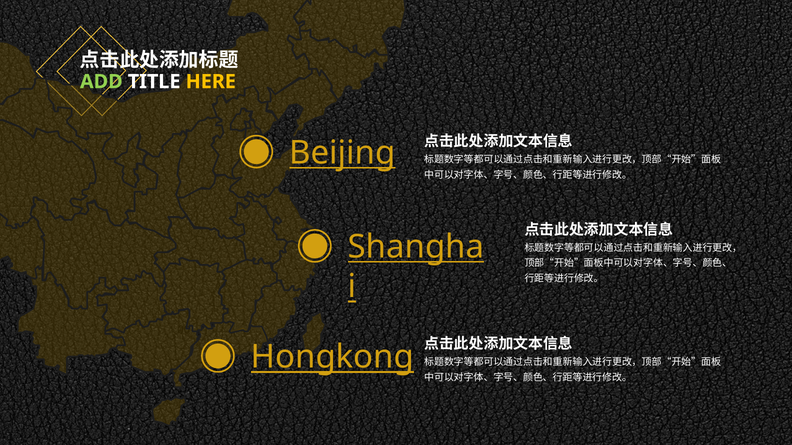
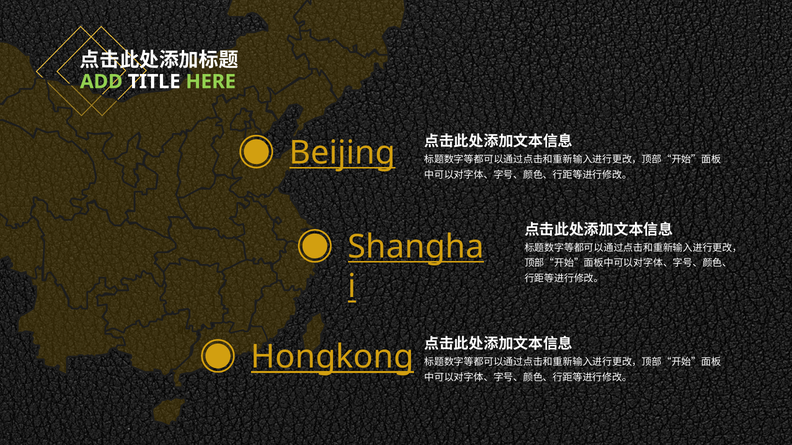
HERE colour: yellow -> light green (211, 82)
